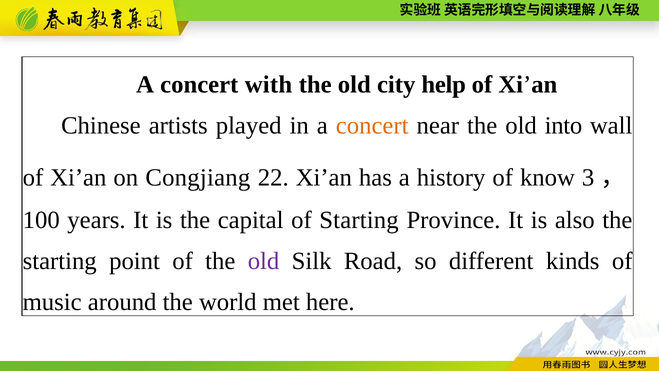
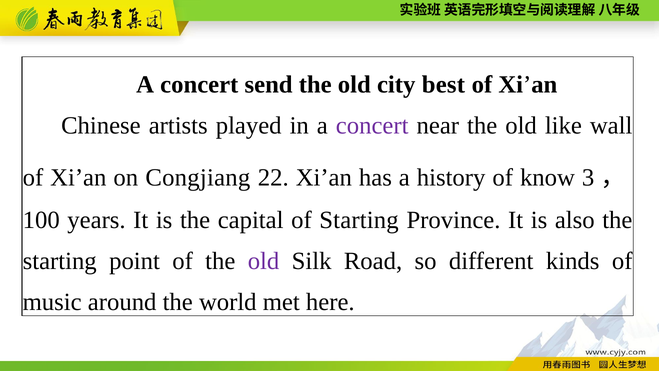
with: with -> send (269, 84)
help: help -> best (443, 84)
concert colour: orange -> purple (372, 125)
into: into -> like (563, 125)
